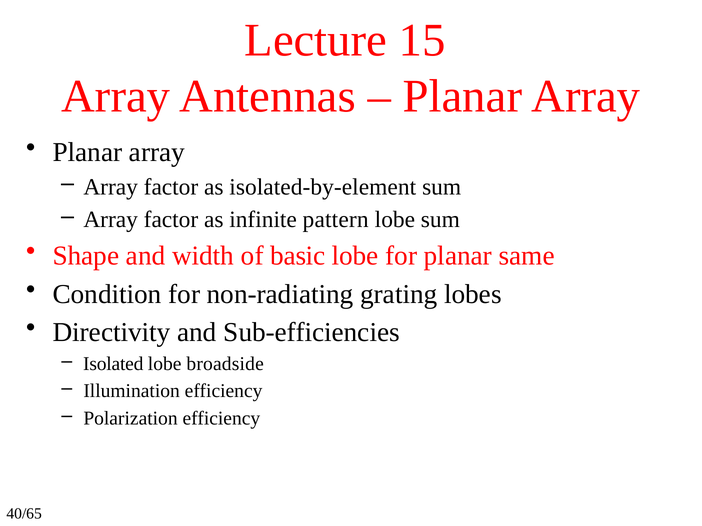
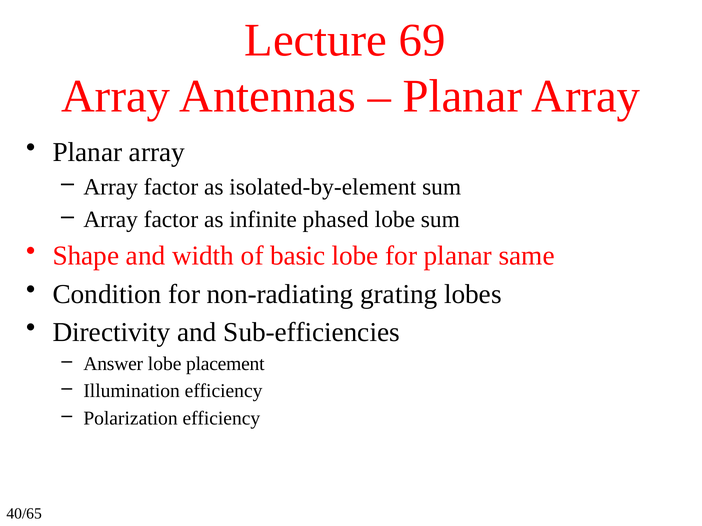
15: 15 -> 69 (422, 40)
pattern: pattern -> phased (336, 220)
Isolated: Isolated -> Answer (113, 364)
broadside: broadside -> placement (225, 364)
